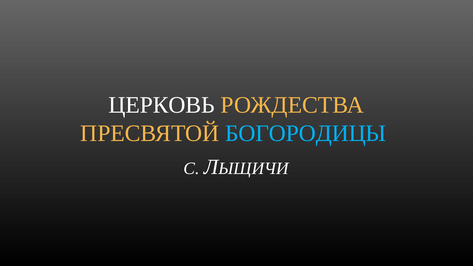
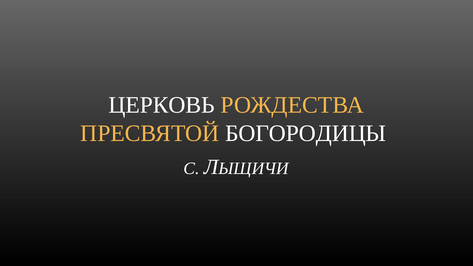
БОГОРОДИЦЫ colour: light blue -> white (306, 133)
